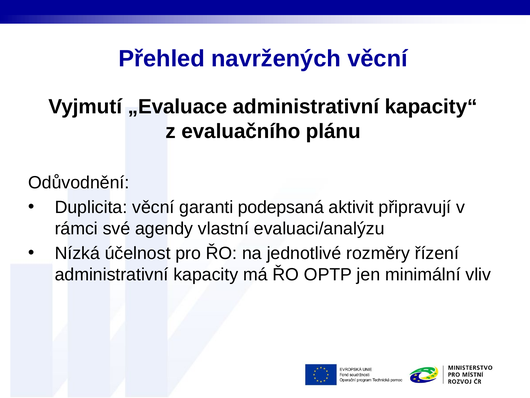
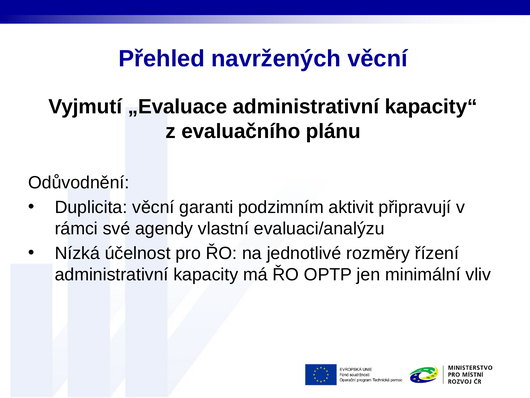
podepsaná: podepsaná -> podzimním (281, 207)
